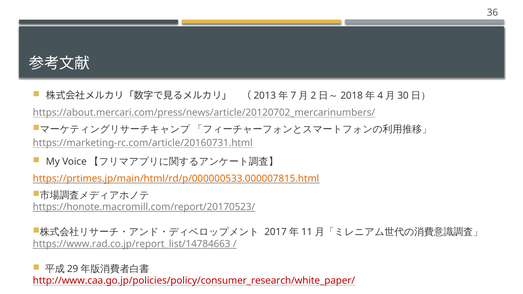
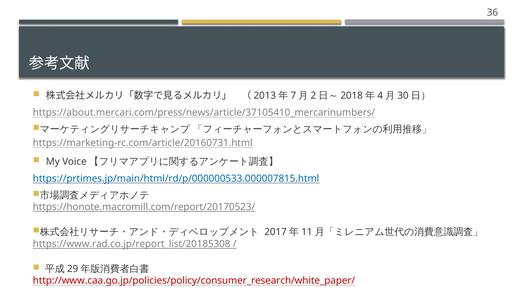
https://about.mercari.com/press/news/article/20120702_mercarinumbers/: https://about.mercari.com/press/news/article/20120702_mercarinumbers/ -> https://about.mercari.com/press/news/article/37105410_mercarinumbers/ (204, 113)
https://prtimes.jp/main/html/rd/p/000000533.000007815.html colour: orange -> blue (176, 179)
https://www.rad.co.jp/report_list/14784663: https://www.rad.co.jp/report_list/14784663 -> https://www.rad.co.jp/report_list/20185308 (132, 244)
